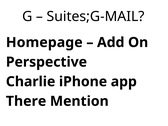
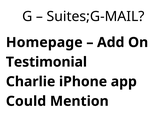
Perspective: Perspective -> Testimonial (46, 62)
There: There -> Could (26, 101)
